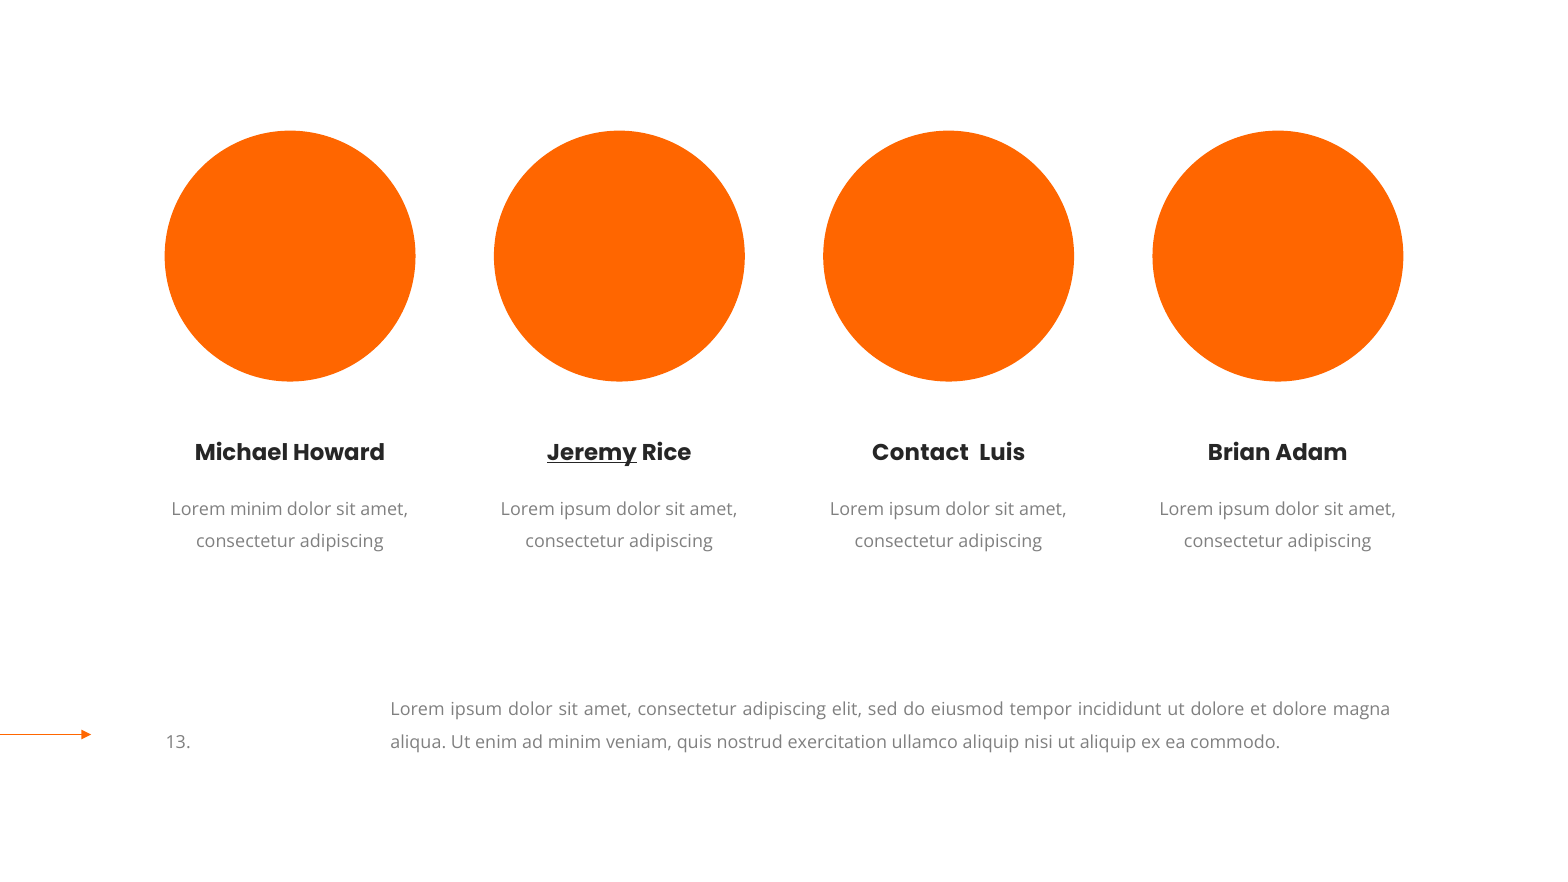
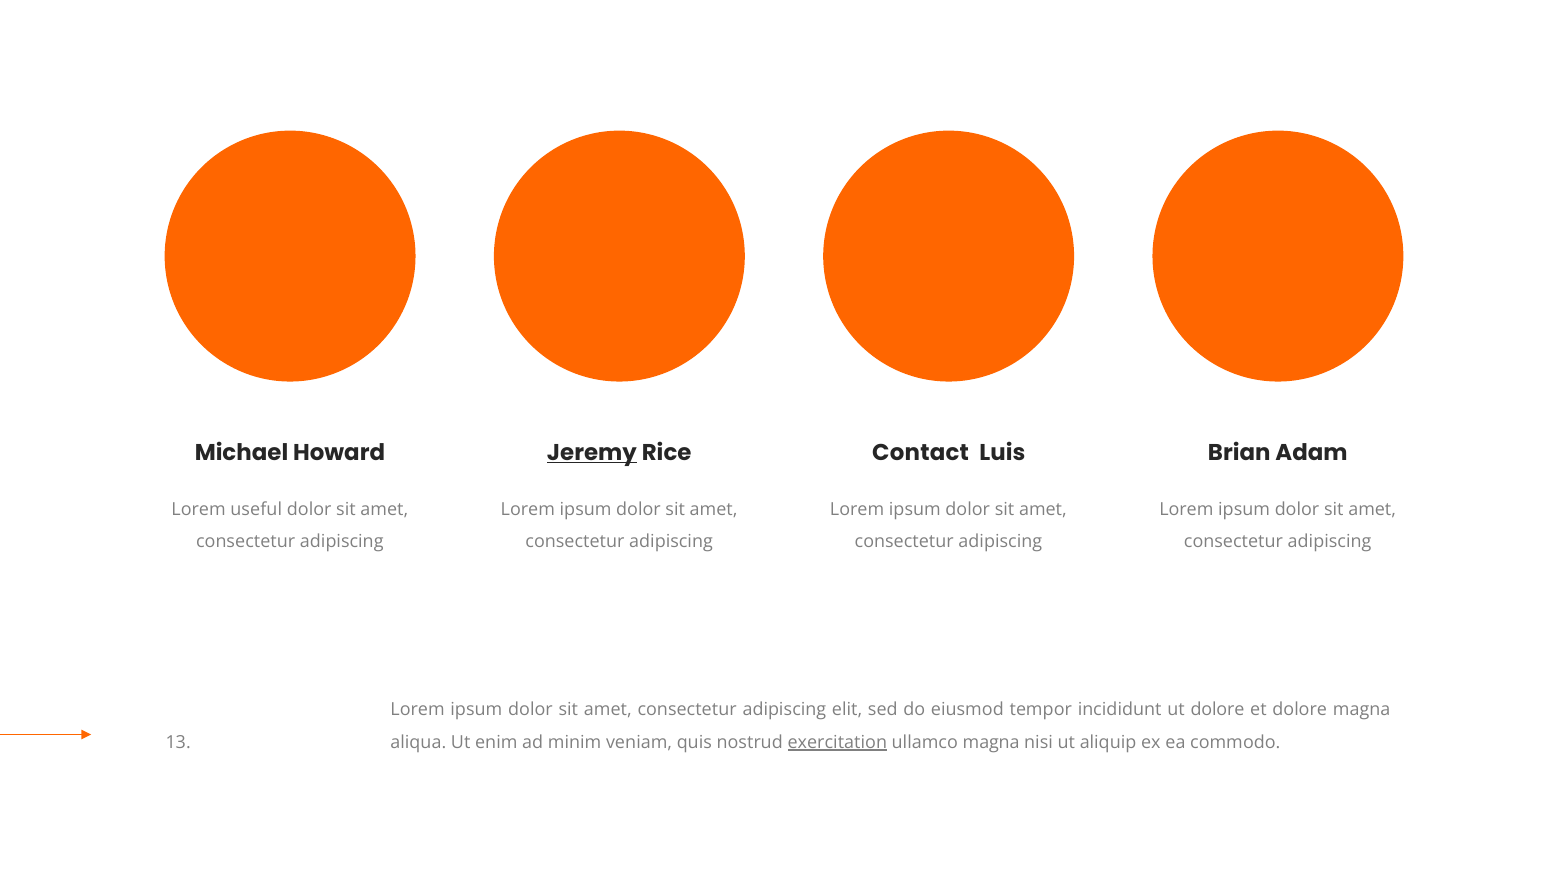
Lorem minim: minim -> useful (256, 510)
exercitation underline: none -> present (837, 742)
ullamco aliquip: aliquip -> magna (991, 742)
